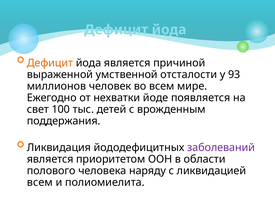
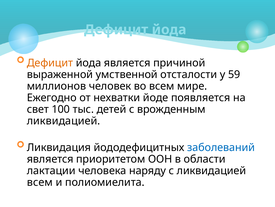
93: 93 -> 59 (234, 74)
поддержания: поддержания -> ликвидацией (64, 120)
заболеваний colour: purple -> blue (221, 147)
полового: полового -> лактации (51, 170)
